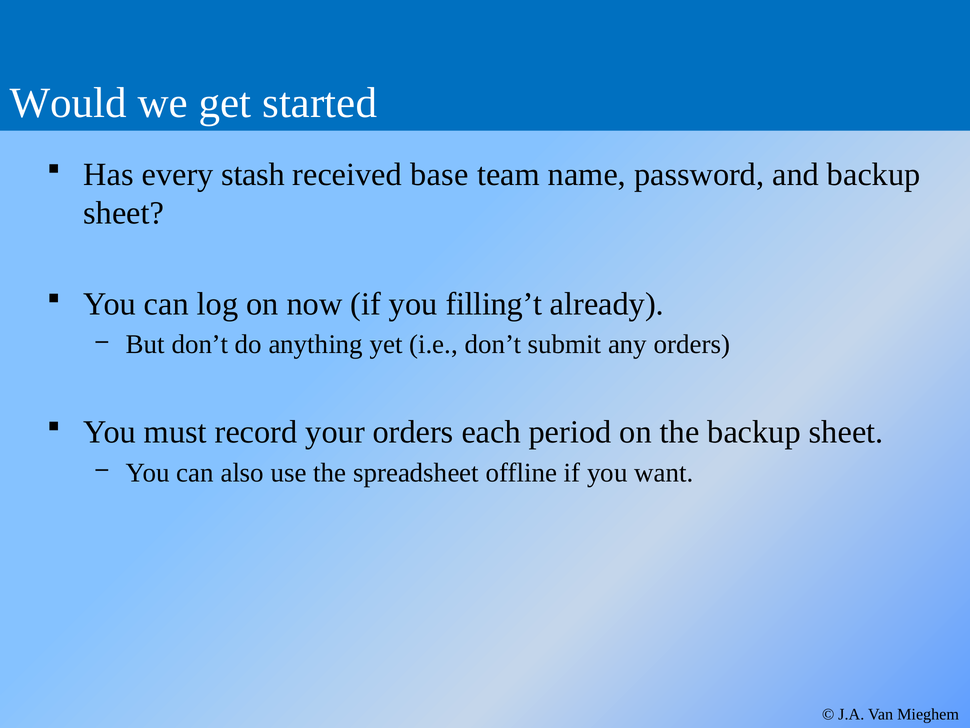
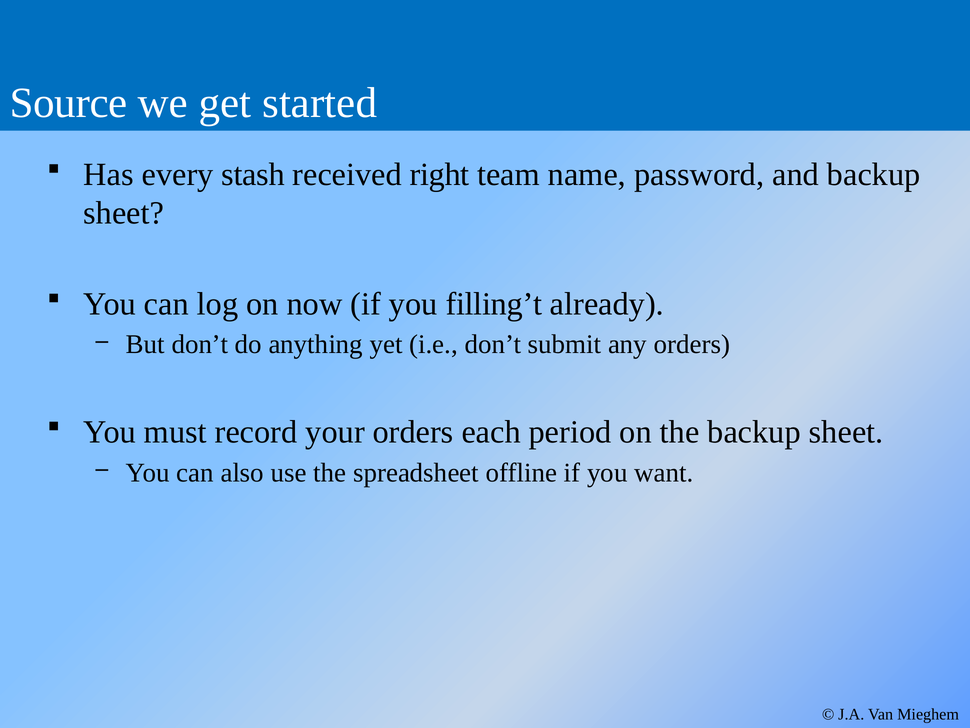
Would: Would -> Source (69, 103)
base: base -> right (440, 174)
